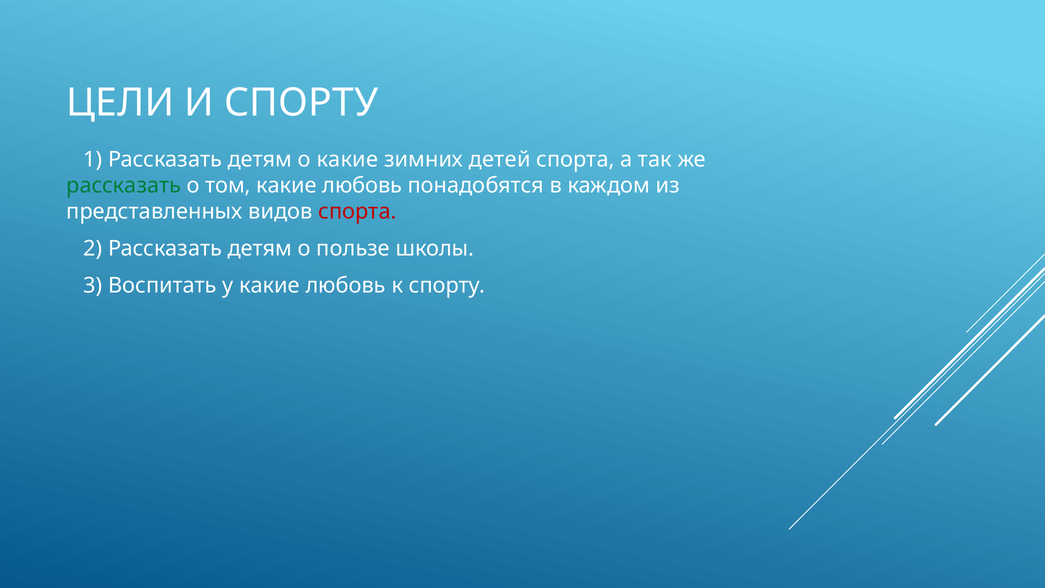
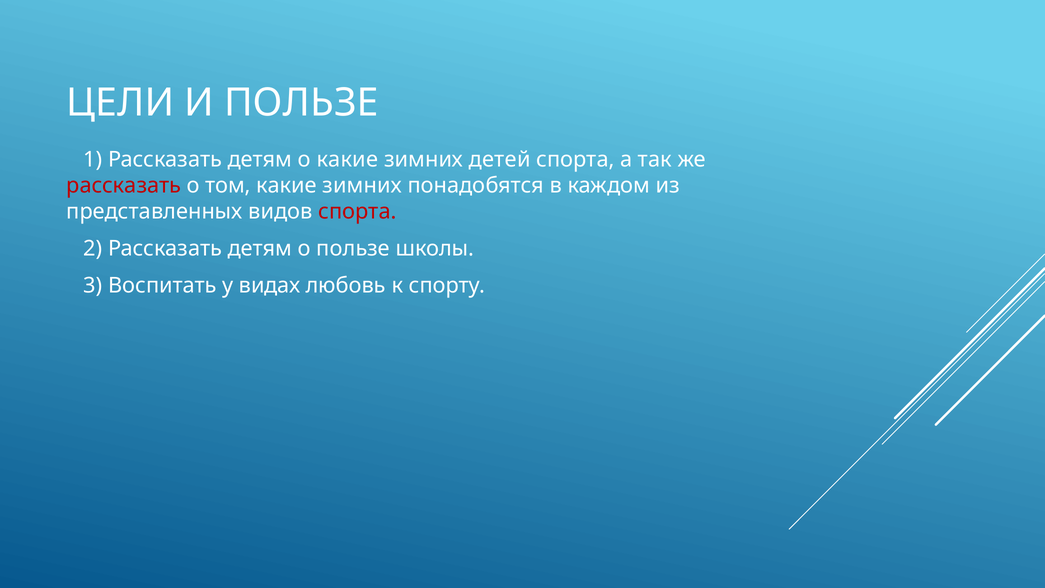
И СПОРТУ: СПОРТУ -> ПОЛЬЗЕ (301, 103)
рассказать colour: green -> red (124, 186)
том какие любовь: любовь -> зимних (362, 186)
у какие: какие -> видах (270, 286)
